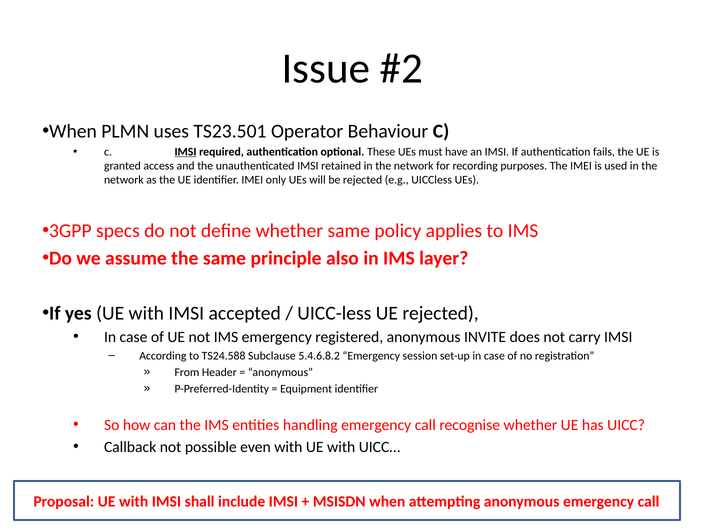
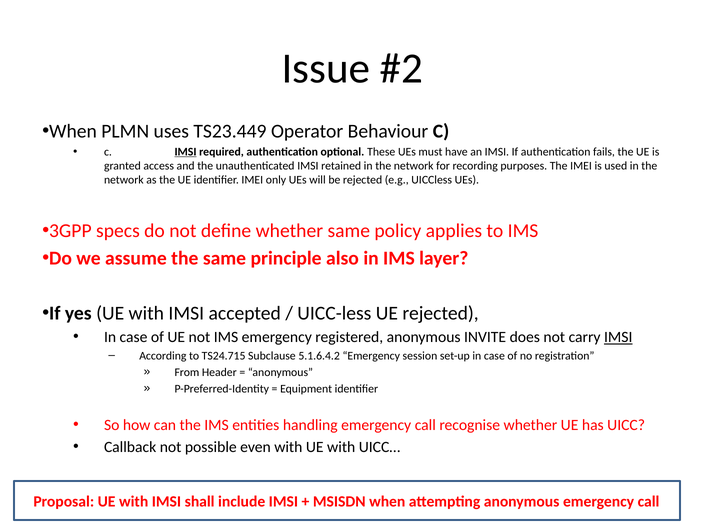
TS23.501: TS23.501 -> TS23.449 (230, 131)
IMSI underline: none -> present (618, 337)
TS24.588: TS24.588 -> TS24.715 (224, 356)
5.4.6.8.2: 5.4.6.8.2 -> 5.1.6.4.2 (319, 356)
